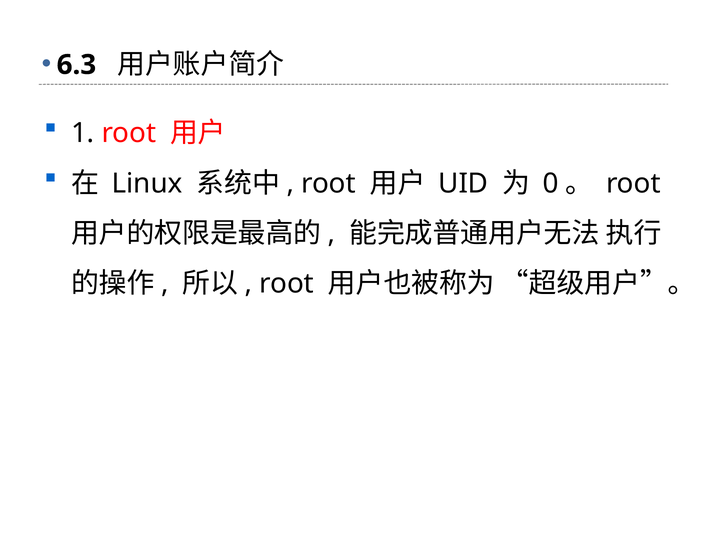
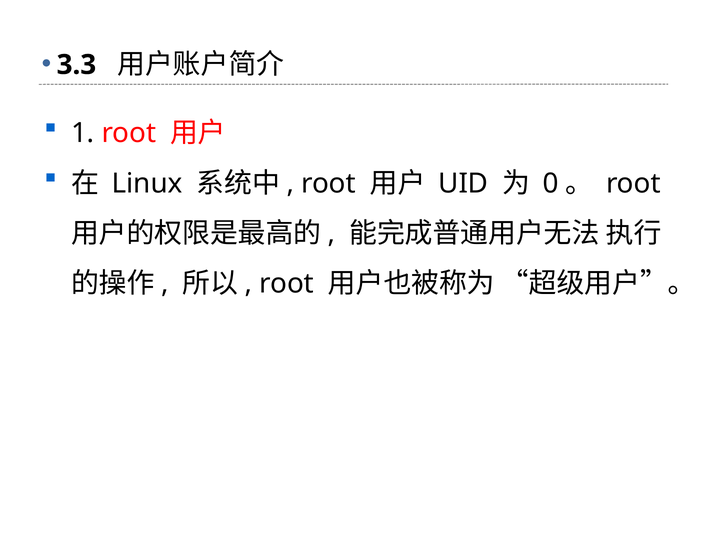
6.3: 6.3 -> 3.3 (76, 65)
